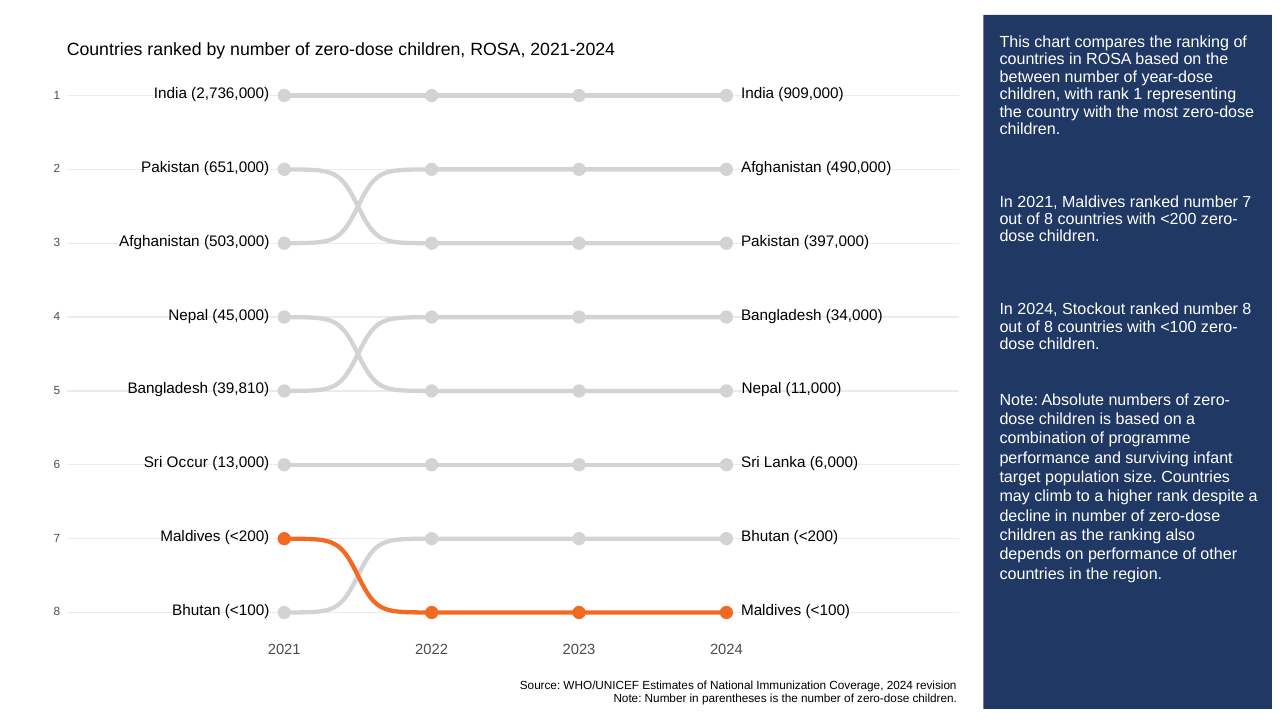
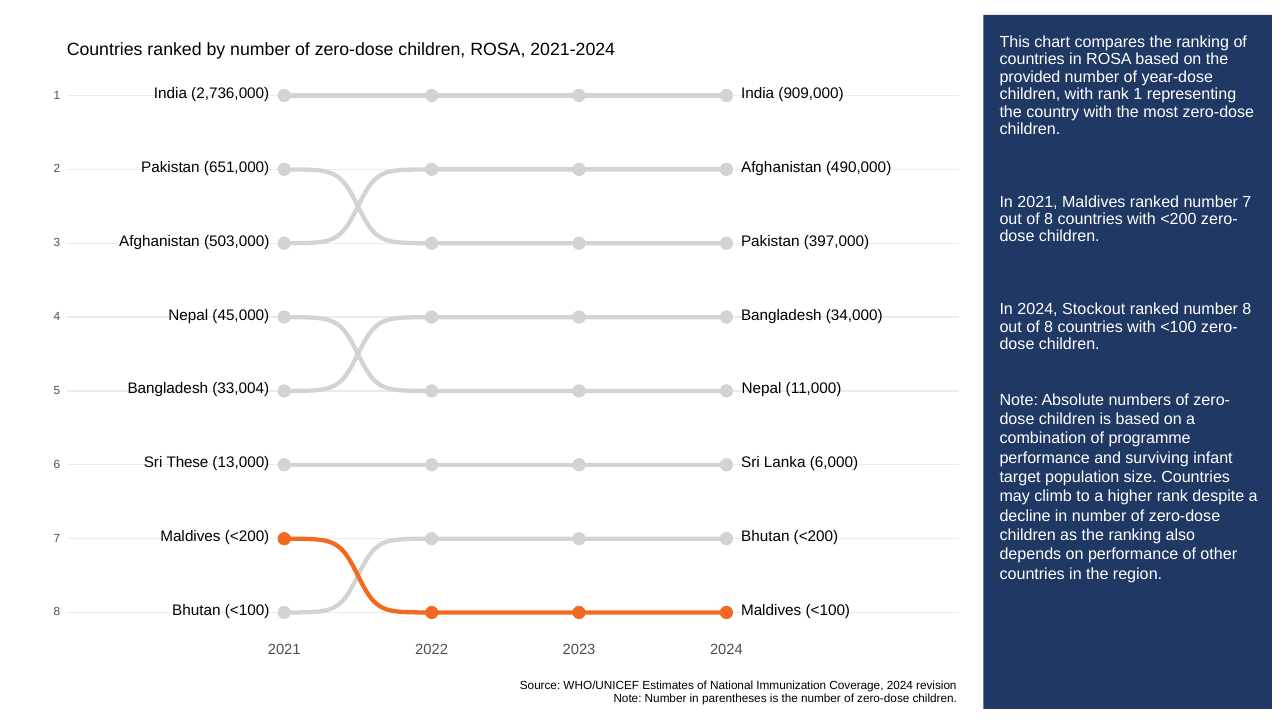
between: between -> provided (1030, 77)
39,810: 39,810 -> 33,004 (241, 389)
Occur: Occur -> These (188, 463)
